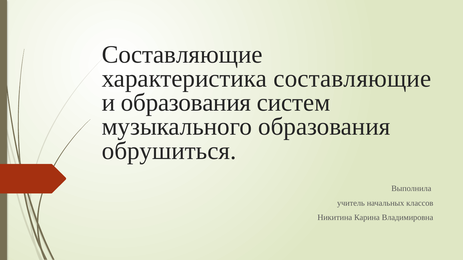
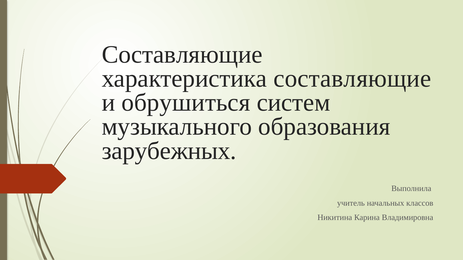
и образования: образования -> обрушиться (186, 103)
обрушиться: обрушиться -> зарубежных (169, 151)
